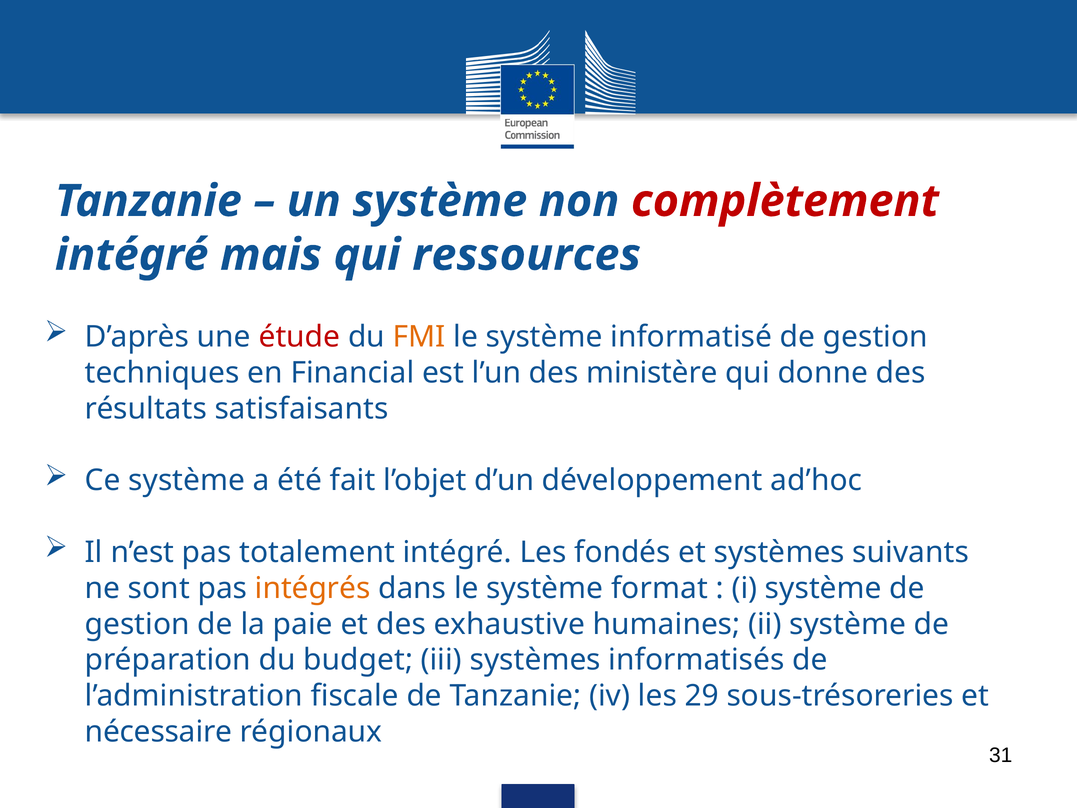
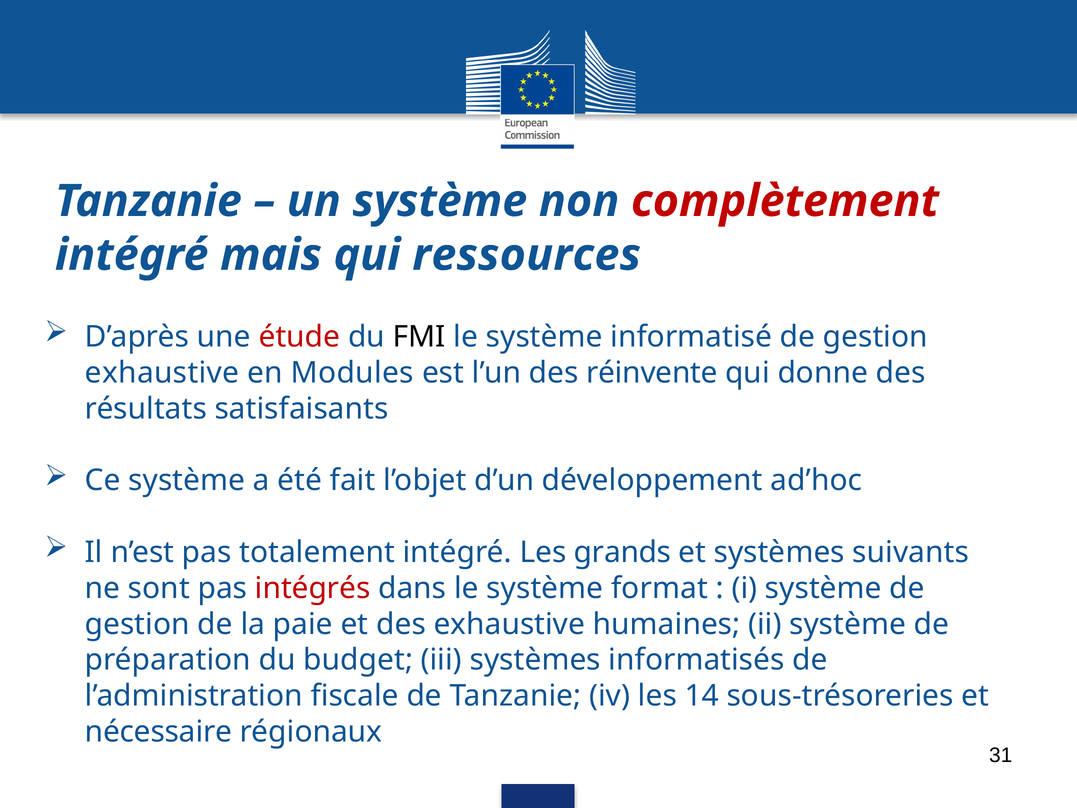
FMI colour: orange -> black (419, 337)
techniques: techniques -> exhaustive (162, 373)
Financial: Financial -> Modules (352, 373)
ministère: ministère -> réinvente (652, 373)
fondés: fondés -> grands (623, 552)
intégrés colour: orange -> red (313, 588)
29: 29 -> 14 (702, 696)
